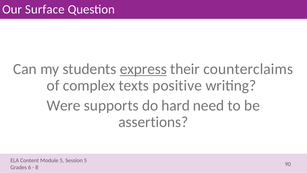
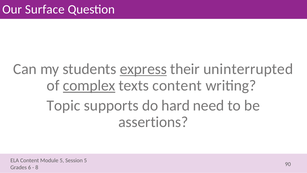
counterclaims: counterclaims -> uninterrupted (248, 69)
complex underline: none -> present (89, 85)
texts positive: positive -> content (177, 85)
Were: Were -> Topic (63, 105)
